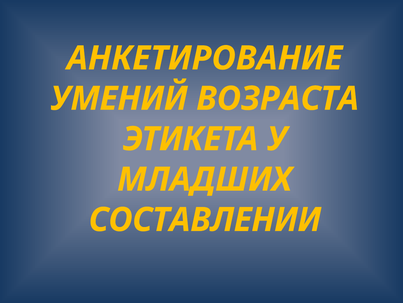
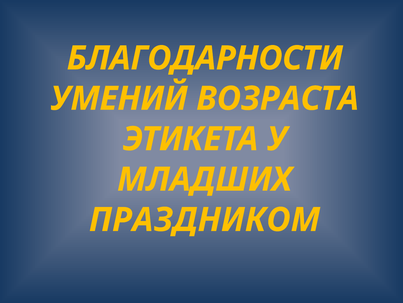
АНКЕТИРОВАНИЕ: АНКЕТИРОВАНИЕ -> БЛАГОДАРНОСТИ (205, 58)
СОСТАВЛЕНИИ: СОСТАВЛЕНИИ -> ПРАЗДНИКОМ (205, 219)
